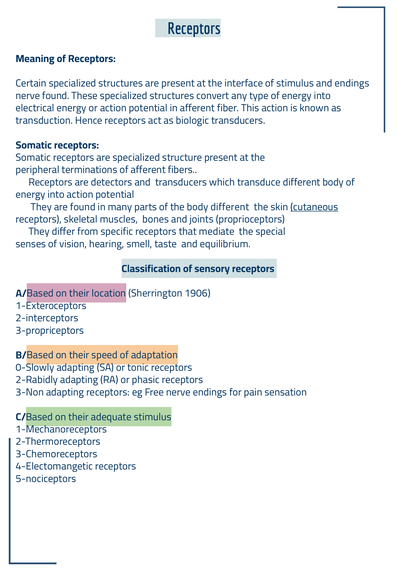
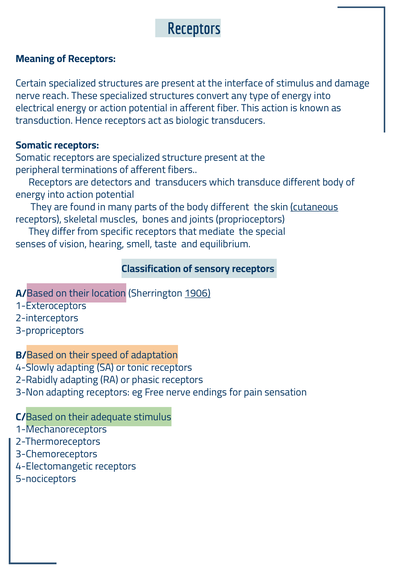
and endings: endings -> damage (352, 83)
nerve found: found -> reach (56, 96)
1906 underline: none -> present (198, 293)
0-Slowly: 0-Slowly -> 4-Slowly (35, 368)
